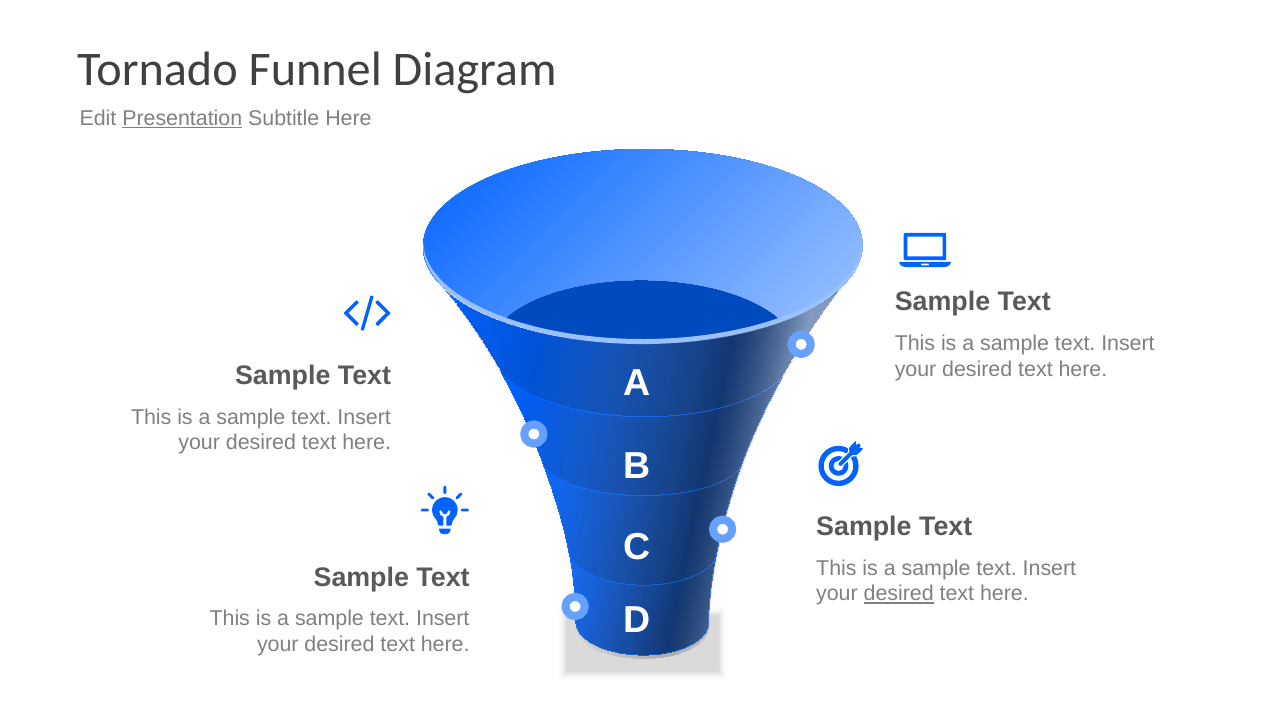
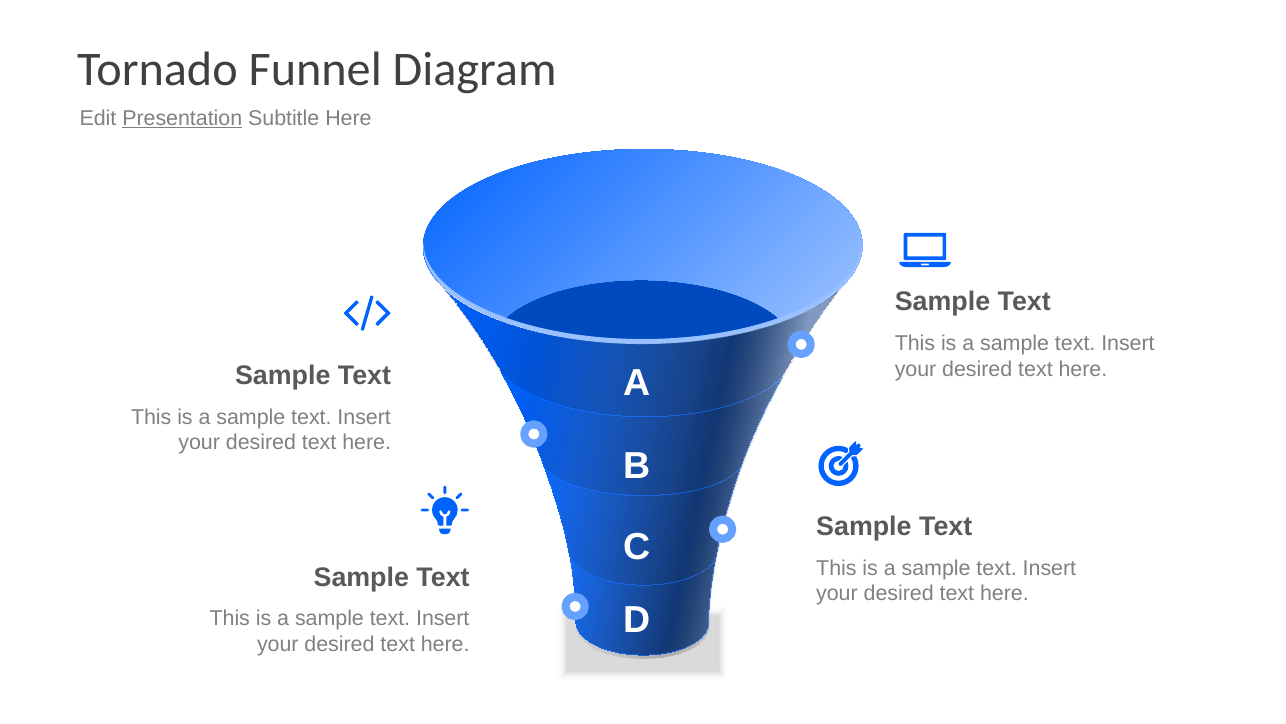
desired underline: present -> none (899, 594)
